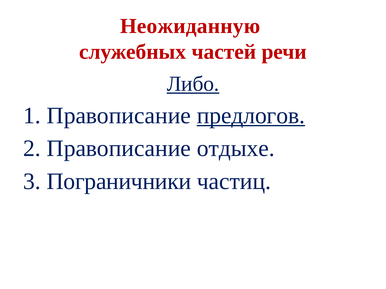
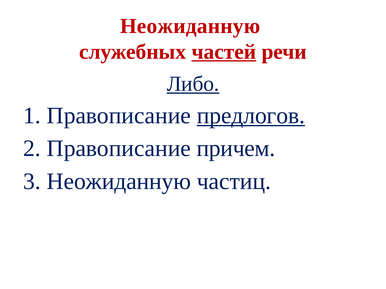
частей underline: none -> present (224, 52)
отдыхе: отдыхе -> причем (236, 149)
3 Пограничники: Пограничники -> Неожиданную (119, 182)
